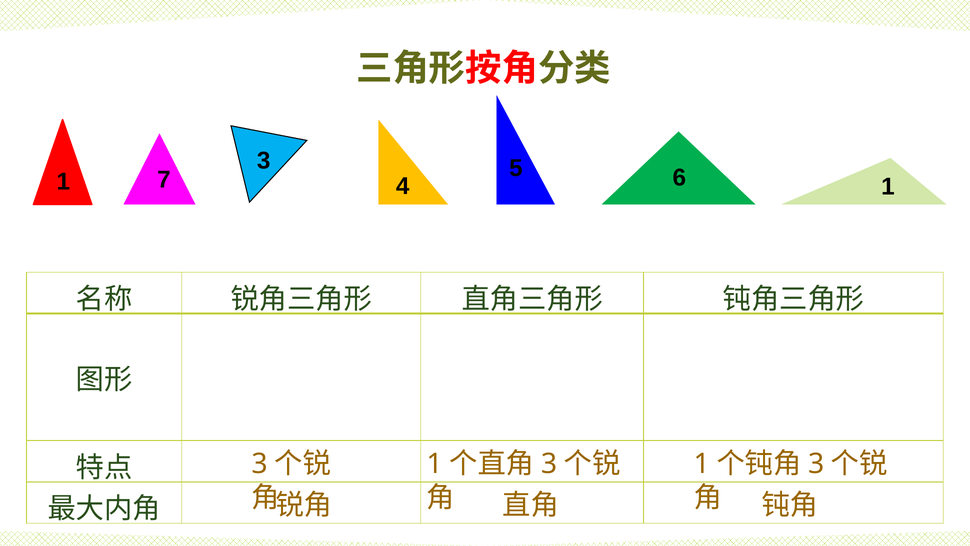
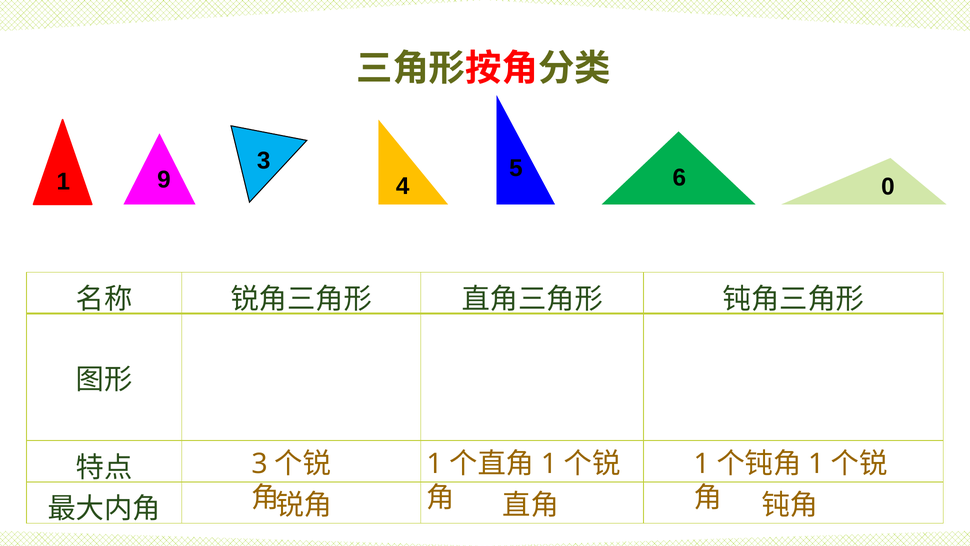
6 1: 1 -> 0 (888, 187)
7: 7 -> 9 (164, 180)
3: 3 -> 1 (549, 464)
3: 3 -> 1 (816, 464)
